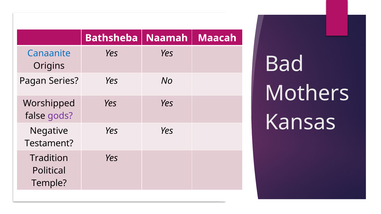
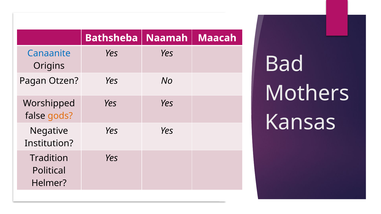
Series: Series -> Otzen (64, 81)
gods colour: purple -> orange (60, 116)
Testament: Testament -> Institution (49, 143)
Temple: Temple -> Helmer (49, 183)
